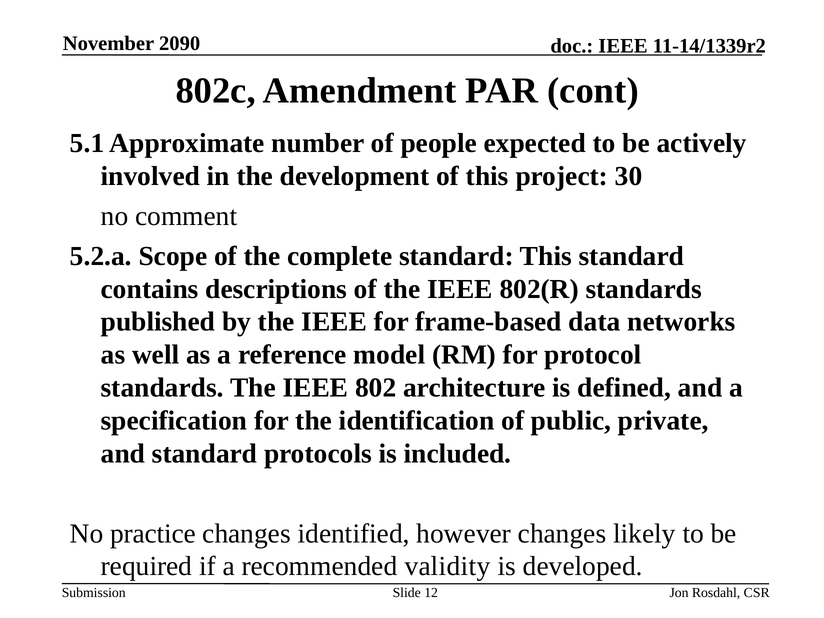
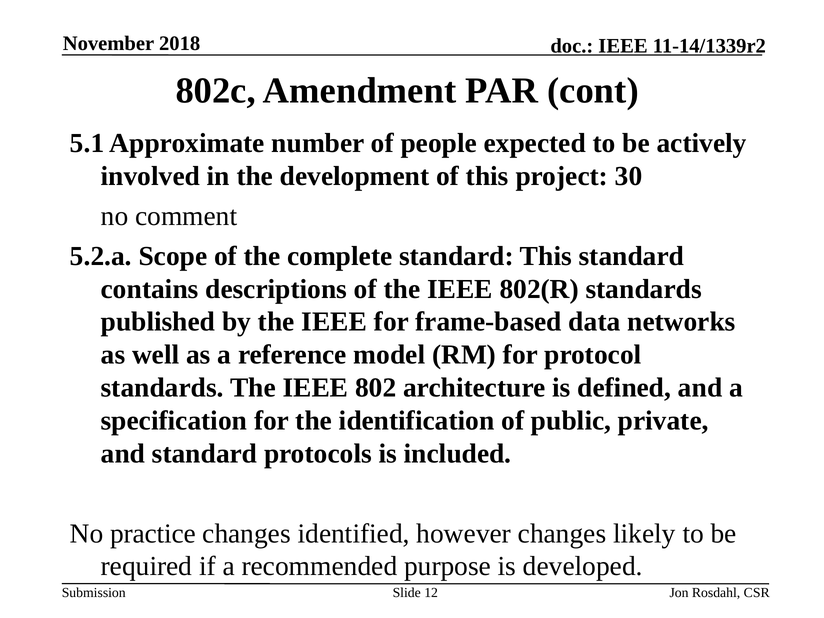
2090: 2090 -> 2018 (180, 44)
validity: validity -> purpose (448, 566)
